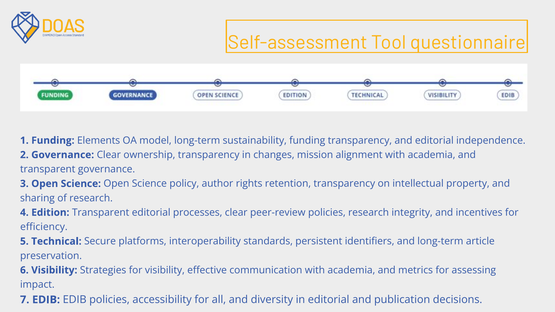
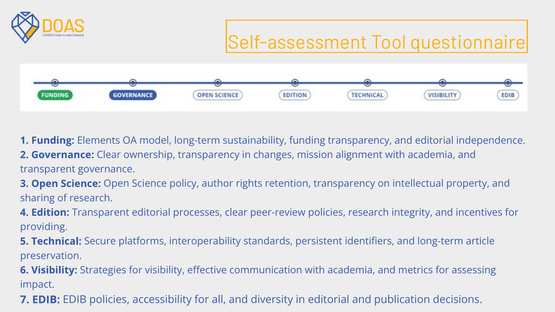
efficiency: efficiency -> providing (44, 227)
